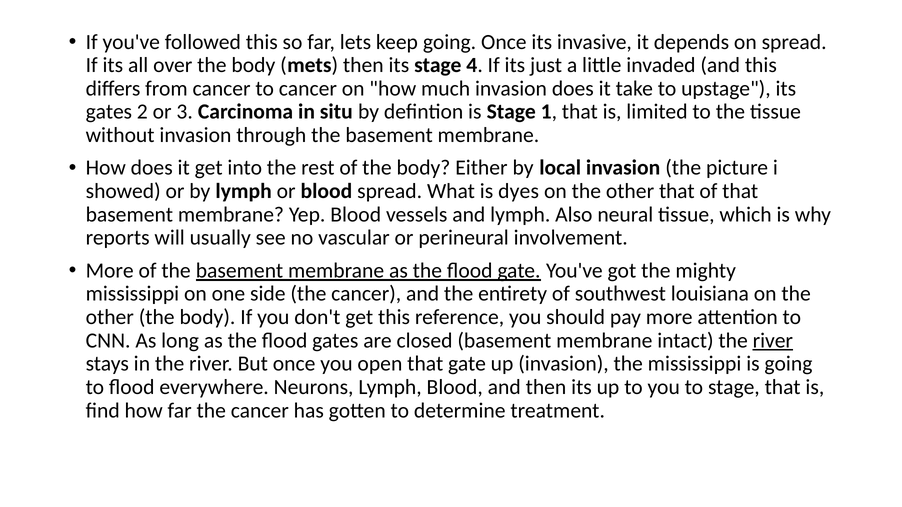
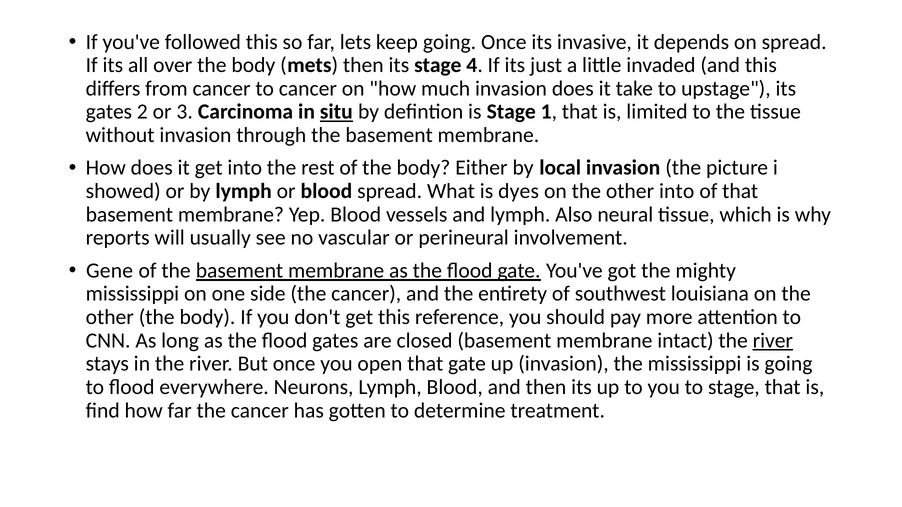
situ underline: none -> present (336, 112)
other that: that -> into (677, 191)
More: More -> Gene (110, 271)
